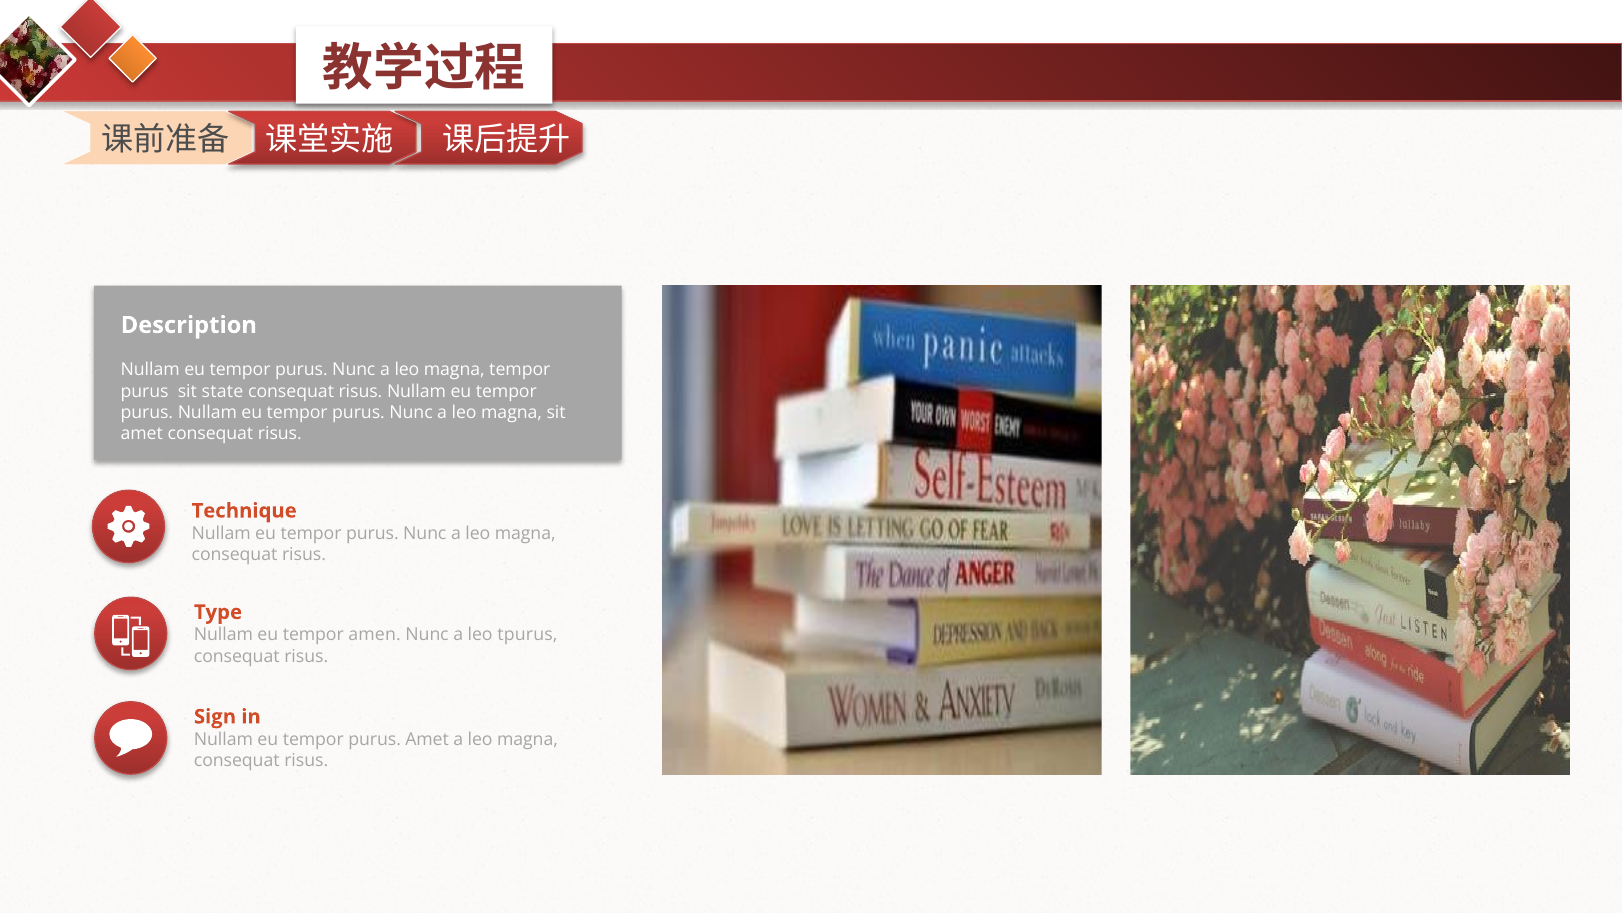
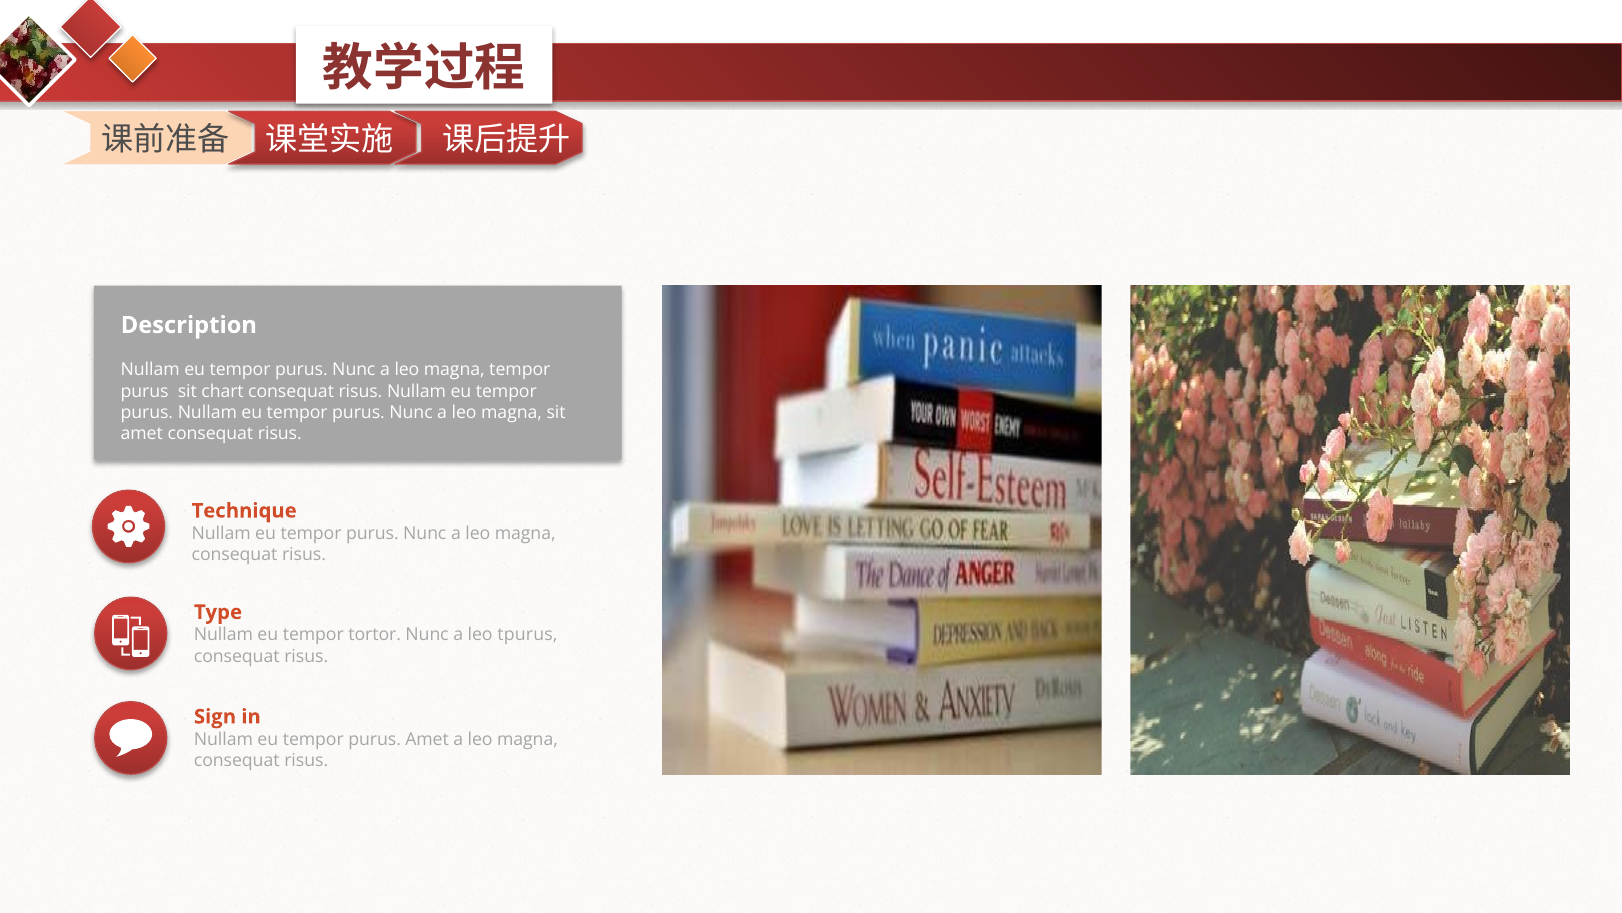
state: state -> chart (223, 391)
amen: amen -> tortor (375, 634)
